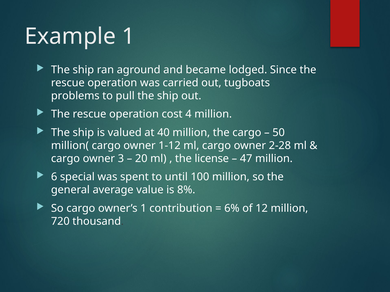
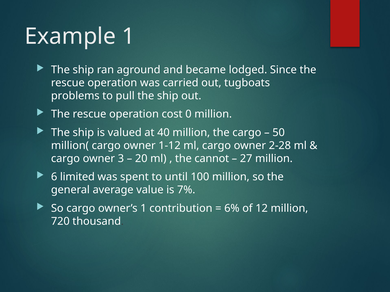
4: 4 -> 0 (188, 114)
license: license -> cannot (212, 159)
47: 47 -> 27 (246, 159)
special: special -> limited (77, 177)
8%: 8% -> 7% (186, 190)
